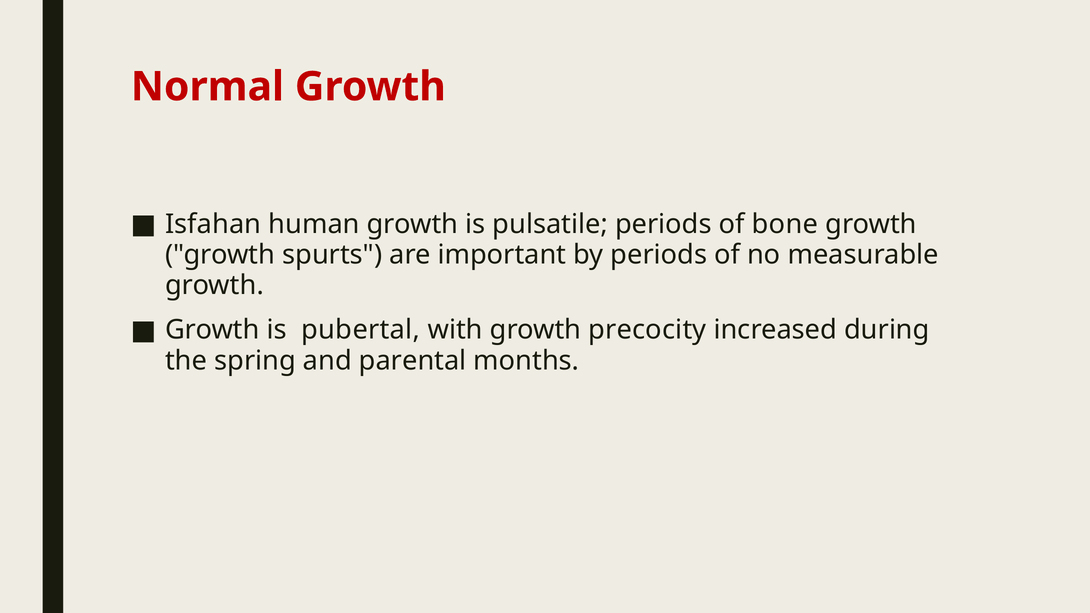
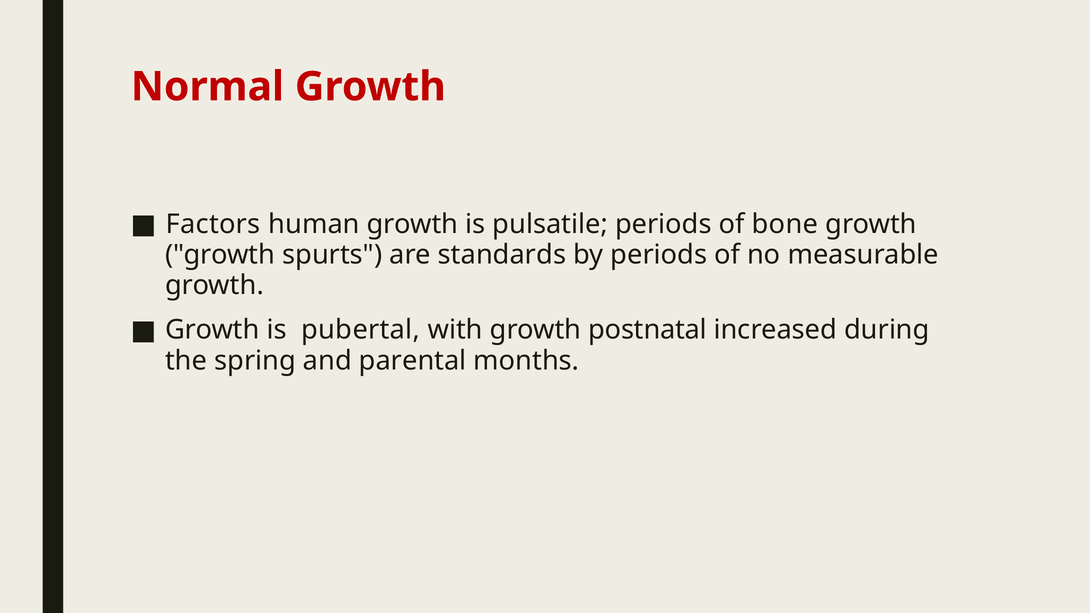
Isfahan: Isfahan -> Factors (213, 224)
important: important -> standards (502, 255)
precocity: precocity -> postnatal (648, 330)
